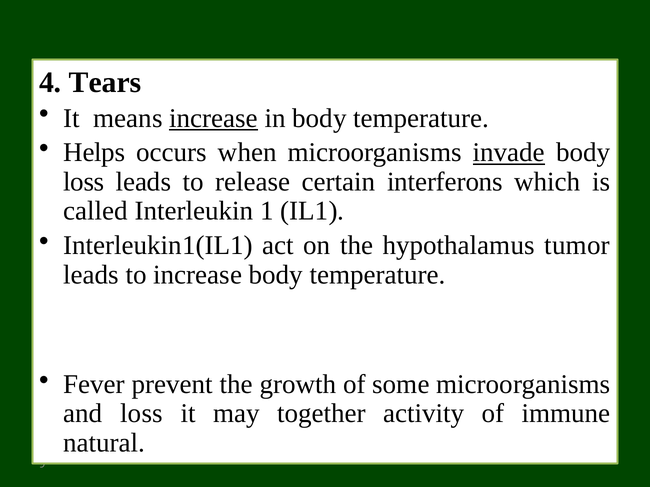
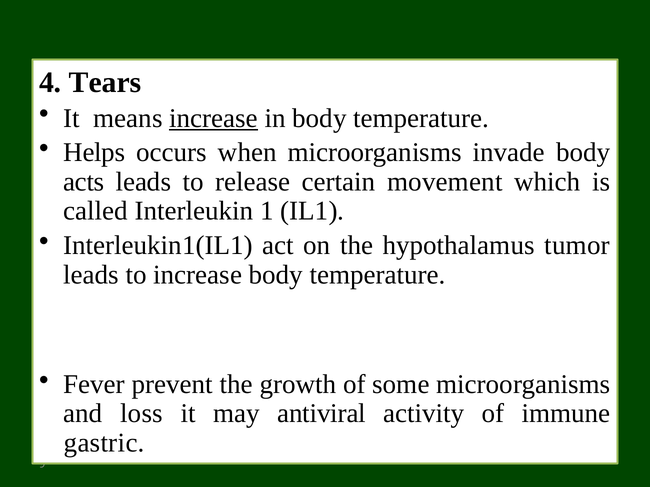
invade underline: present -> none (509, 153)
loss: loss -> acts (84, 182)
interferons: interferons -> movement (445, 182)
together: together -> antiviral (322, 414)
natural: natural -> gastric (104, 443)
